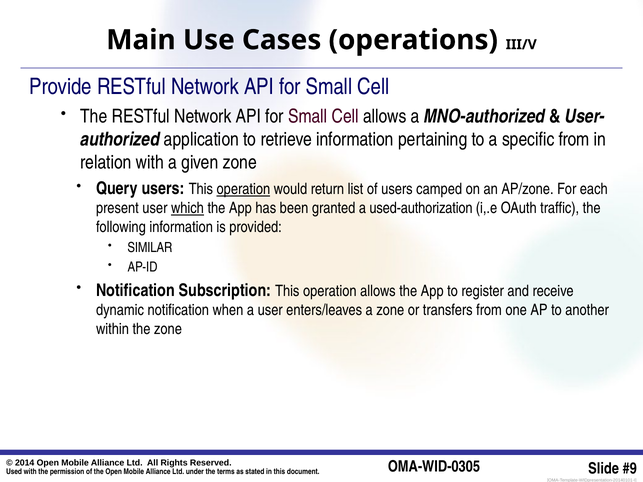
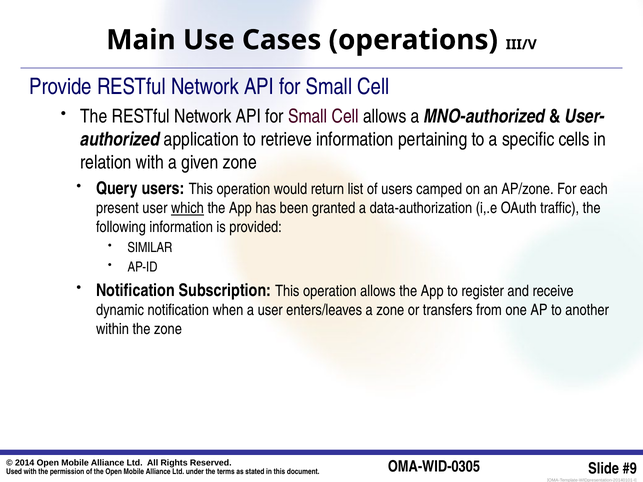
specific from: from -> cells (574, 139)
operation underline: present -> none (243, 189)
used-authorization: used-authorization -> data-authorization (421, 208)
